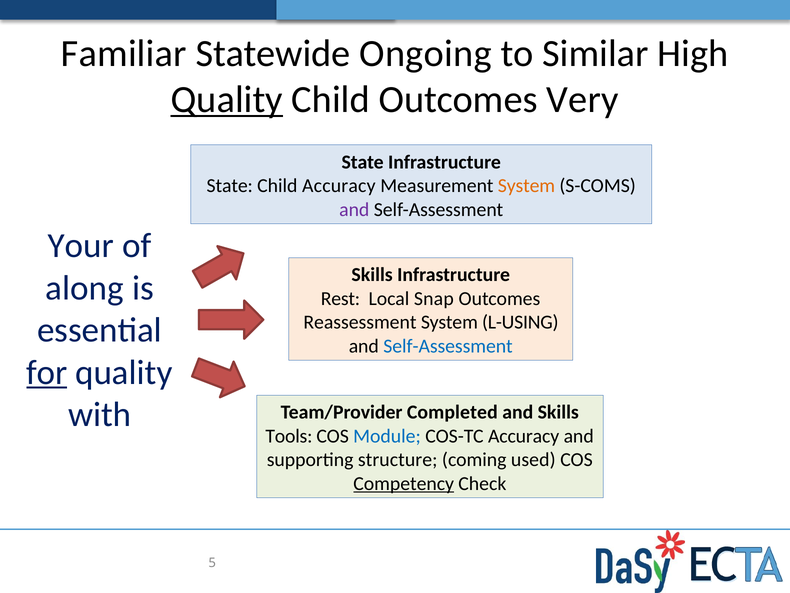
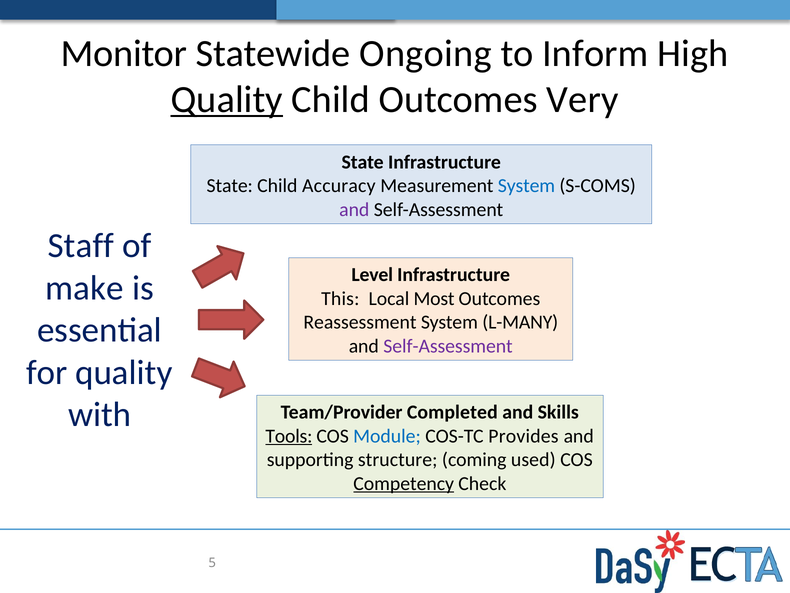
Familiar: Familiar -> Monitor (124, 53)
Similar: Similar -> Inform (595, 53)
System colour: orange -> blue (526, 186)
Your: Your -> Staff (81, 246)
Skills: Skills -> Level (372, 275)
along: along -> make (85, 288)
Rest: Rest -> This (340, 298)
Snap: Snap -> Most (434, 298)
L-USING: L-USING -> L-MANY (520, 322)
Self-Assessment colour: blue -> purple (448, 346)
for underline: present -> none (47, 372)
Tools underline: none -> present (289, 436)
COS-TC Accuracy: Accuracy -> Provides (523, 436)
